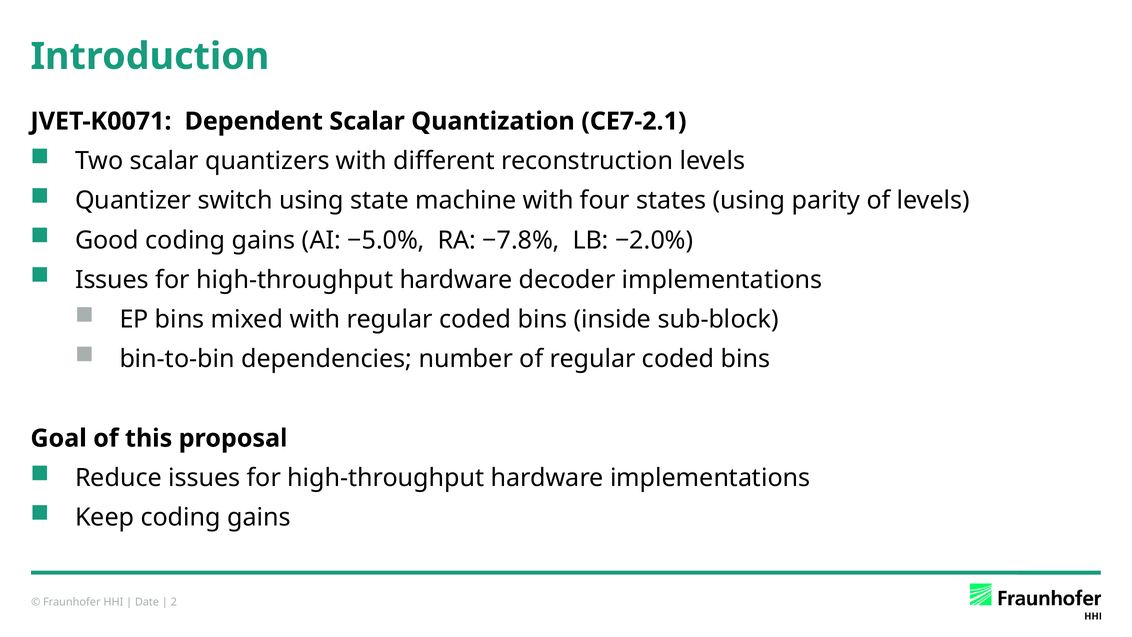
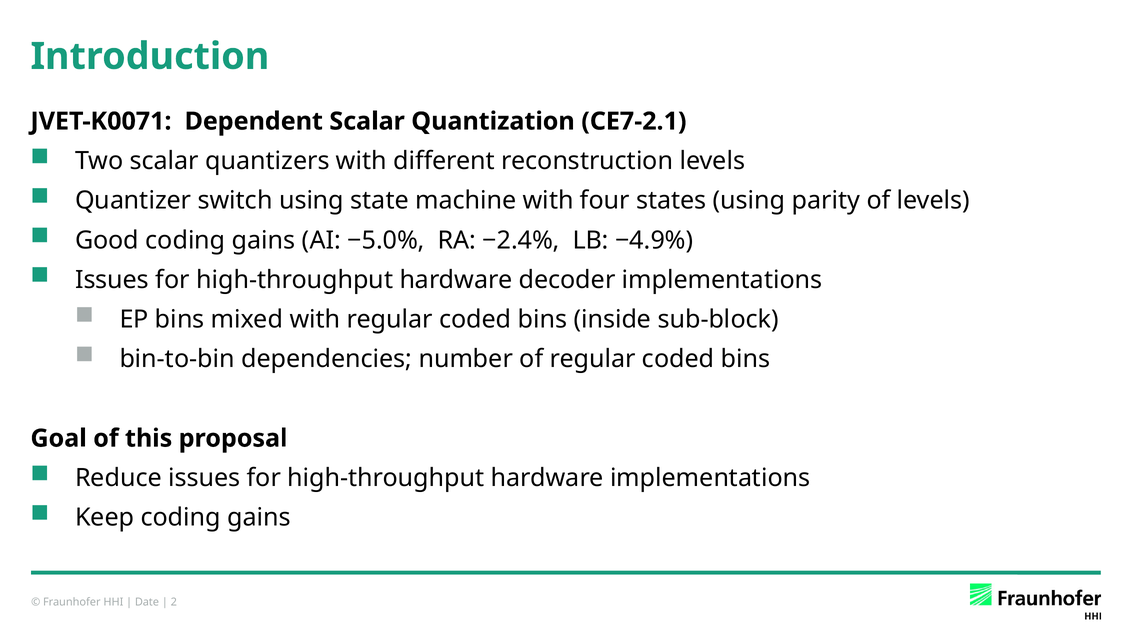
−7.8%: −7.8% -> −2.4% (521, 240)
−2.0%: −2.0% -> −4.9% (654, 240)
